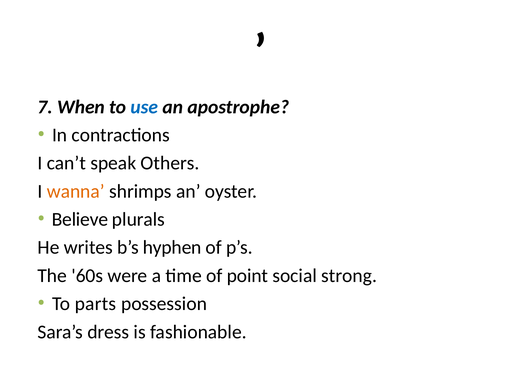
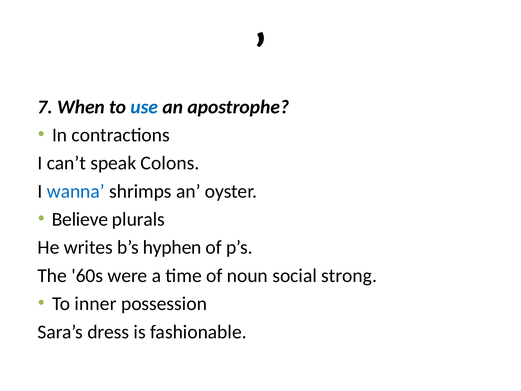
Others: Others -> Colons (170, 163)
wanna colour: orange -> blue (76, 191)
point: point -> noun (247, 275)
parts: parts -> inner (96, 304)
